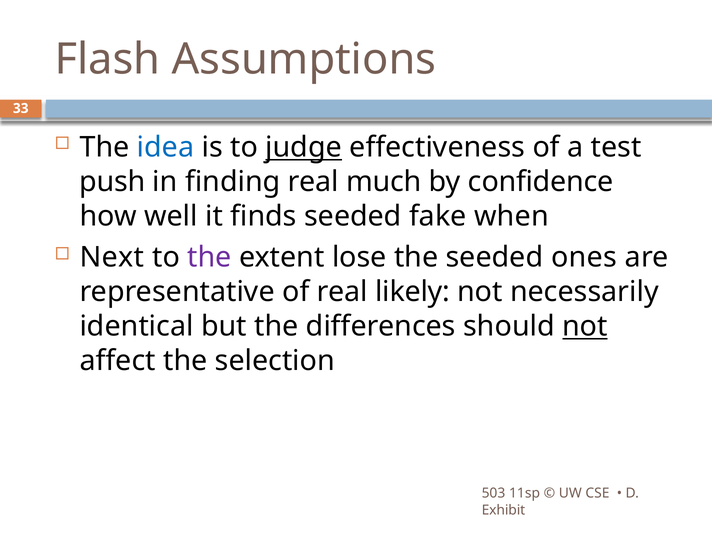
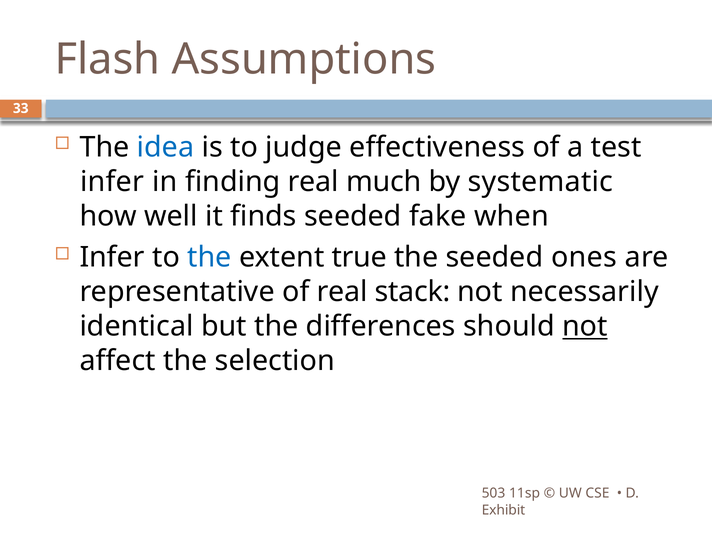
judge underline: present -> none (304, 147)
push: push -> infer (112, 182)
confidence: confidence -> systematic (540, 182)
Next: Next -> Infer (112, 258)
the colour: purple -> blue (210, 258)
lose: lose -> true (359, 258)
likely: likely -> stack (413, 292)
